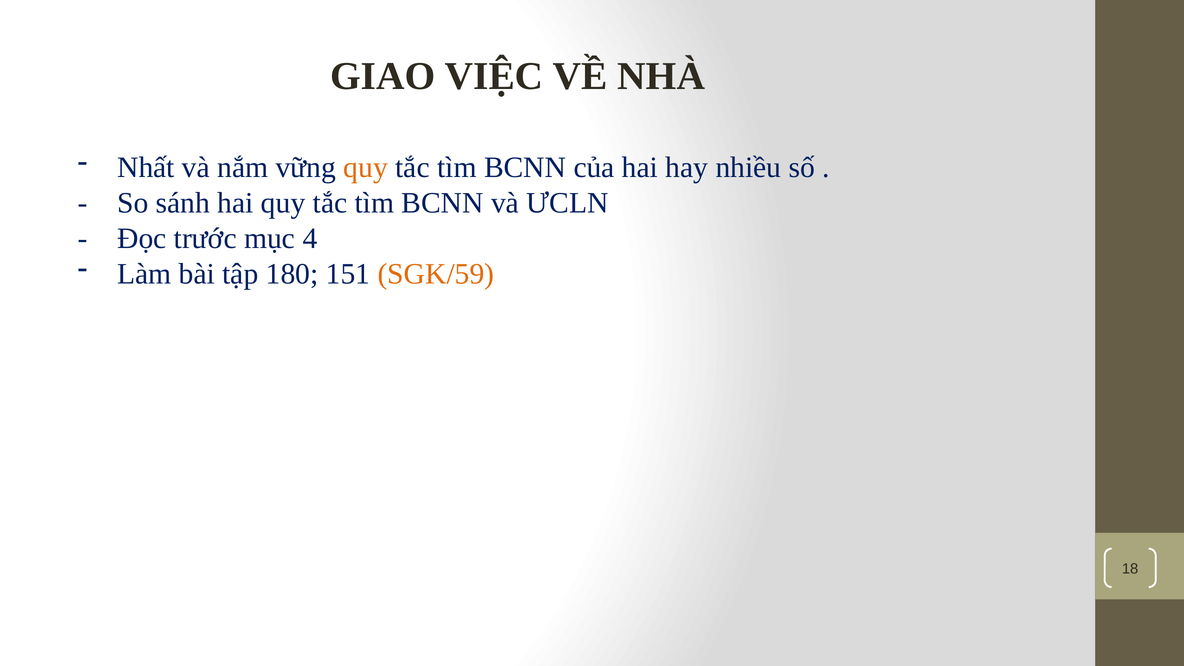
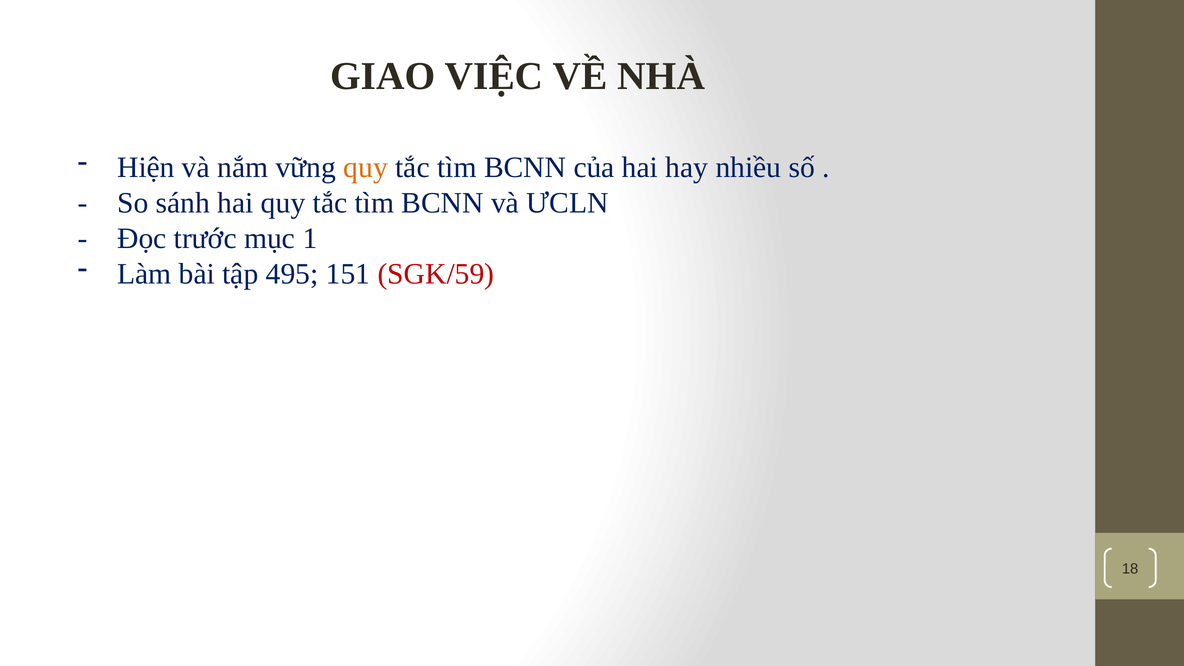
Nhất: Nhất -> Hiện (146, 167)
4: 4 -> 1 (310, 239)
180: 180 -> 495 (292, 274)
SGK/59 colour: orange -> red (436, 274)
